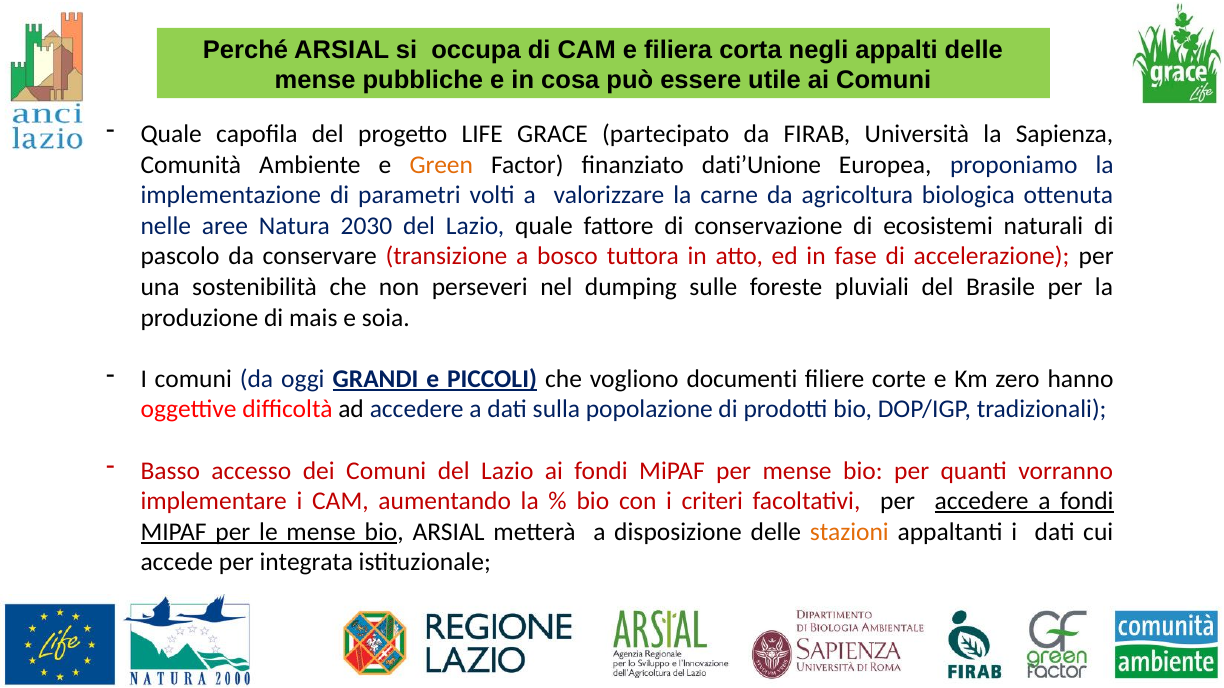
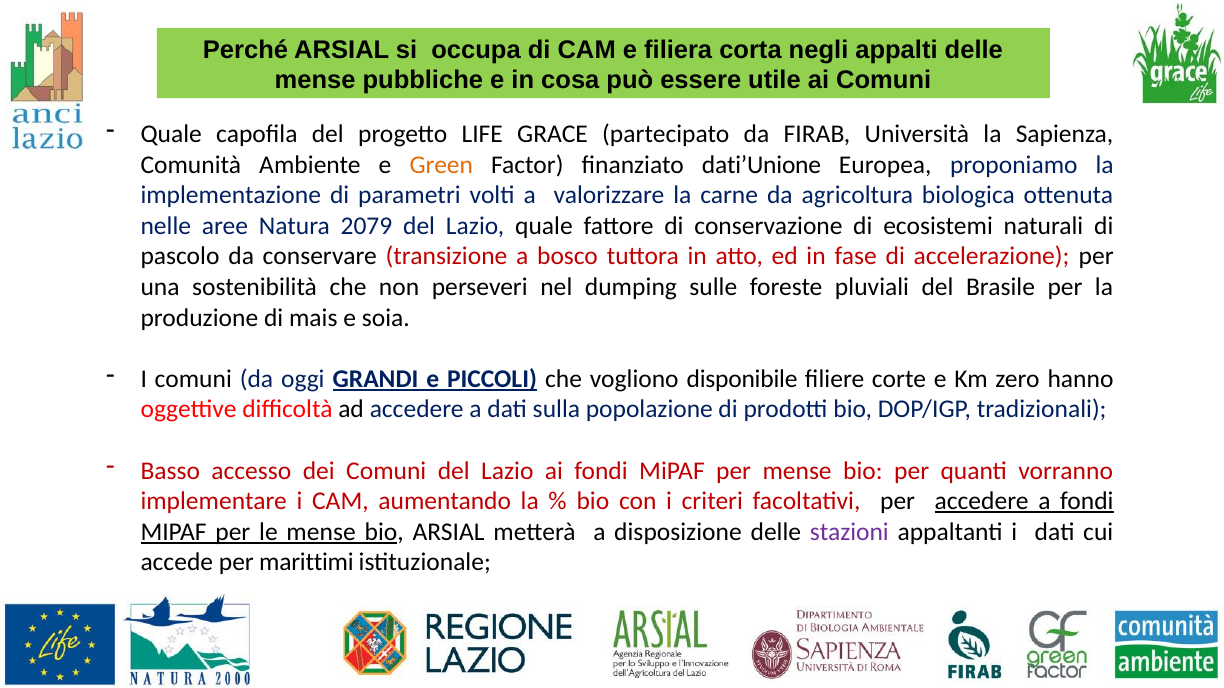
2030: 2030 -> 2079 (366, 226)
documenti: documenti -> disponibile (742, 379)
stazioni colour: orange -> purple (849, 532)
integrata: integrata -> marittimi (306, 563)
